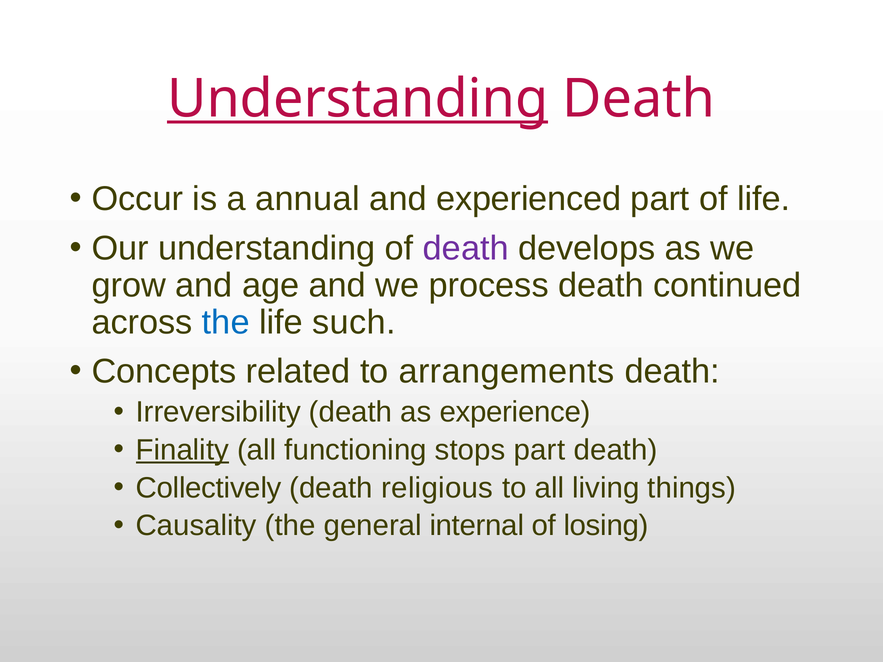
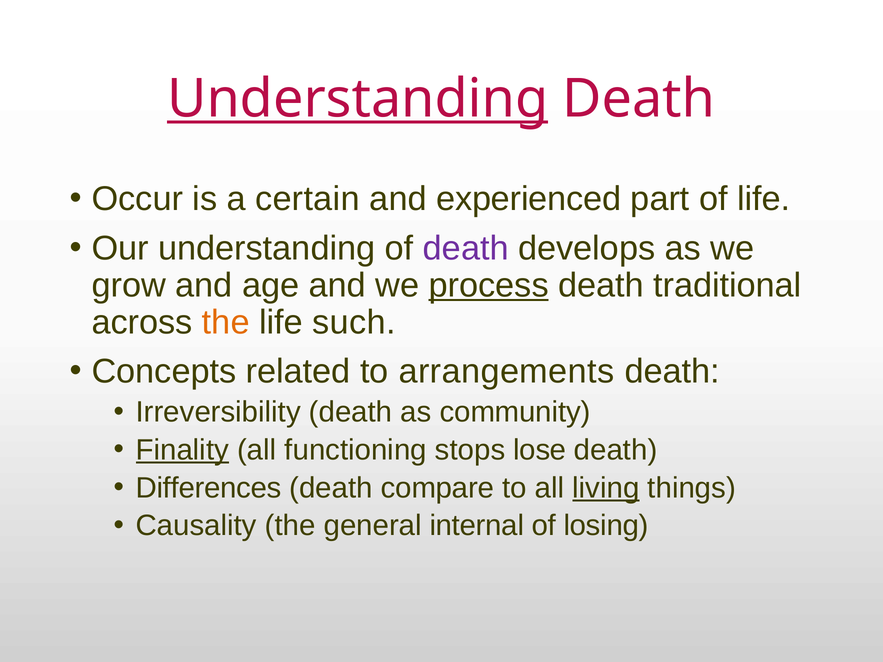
annual: annual -> certain (307, 199)
process underline: none -> present (489, 285)
continued: continued -> traditional (727, 285)
the colour: blue -> orange (226, 322)
experience: experience -> community (515, 412)
stops part: part -> lose (540, 450)
Collectively: Collectively -> Differences (209, 488)
religious: religious -> compare (437, 488)
living underline: none -> present (606, 488)
